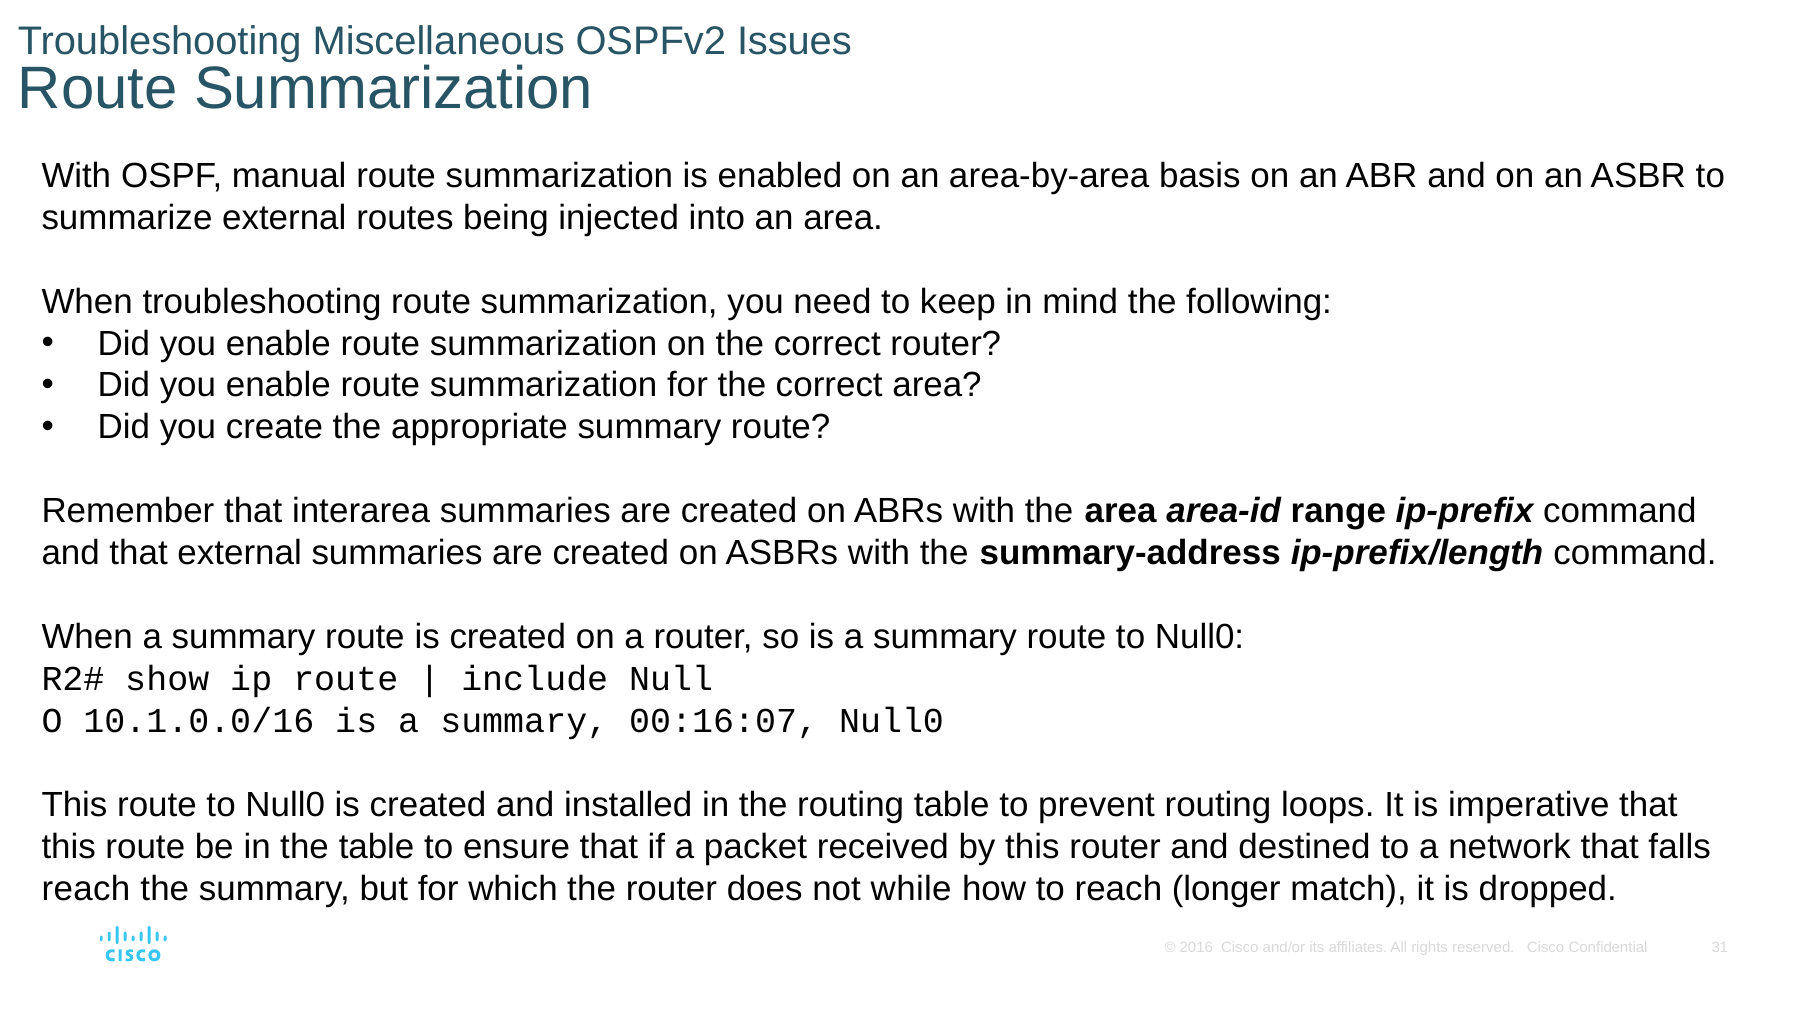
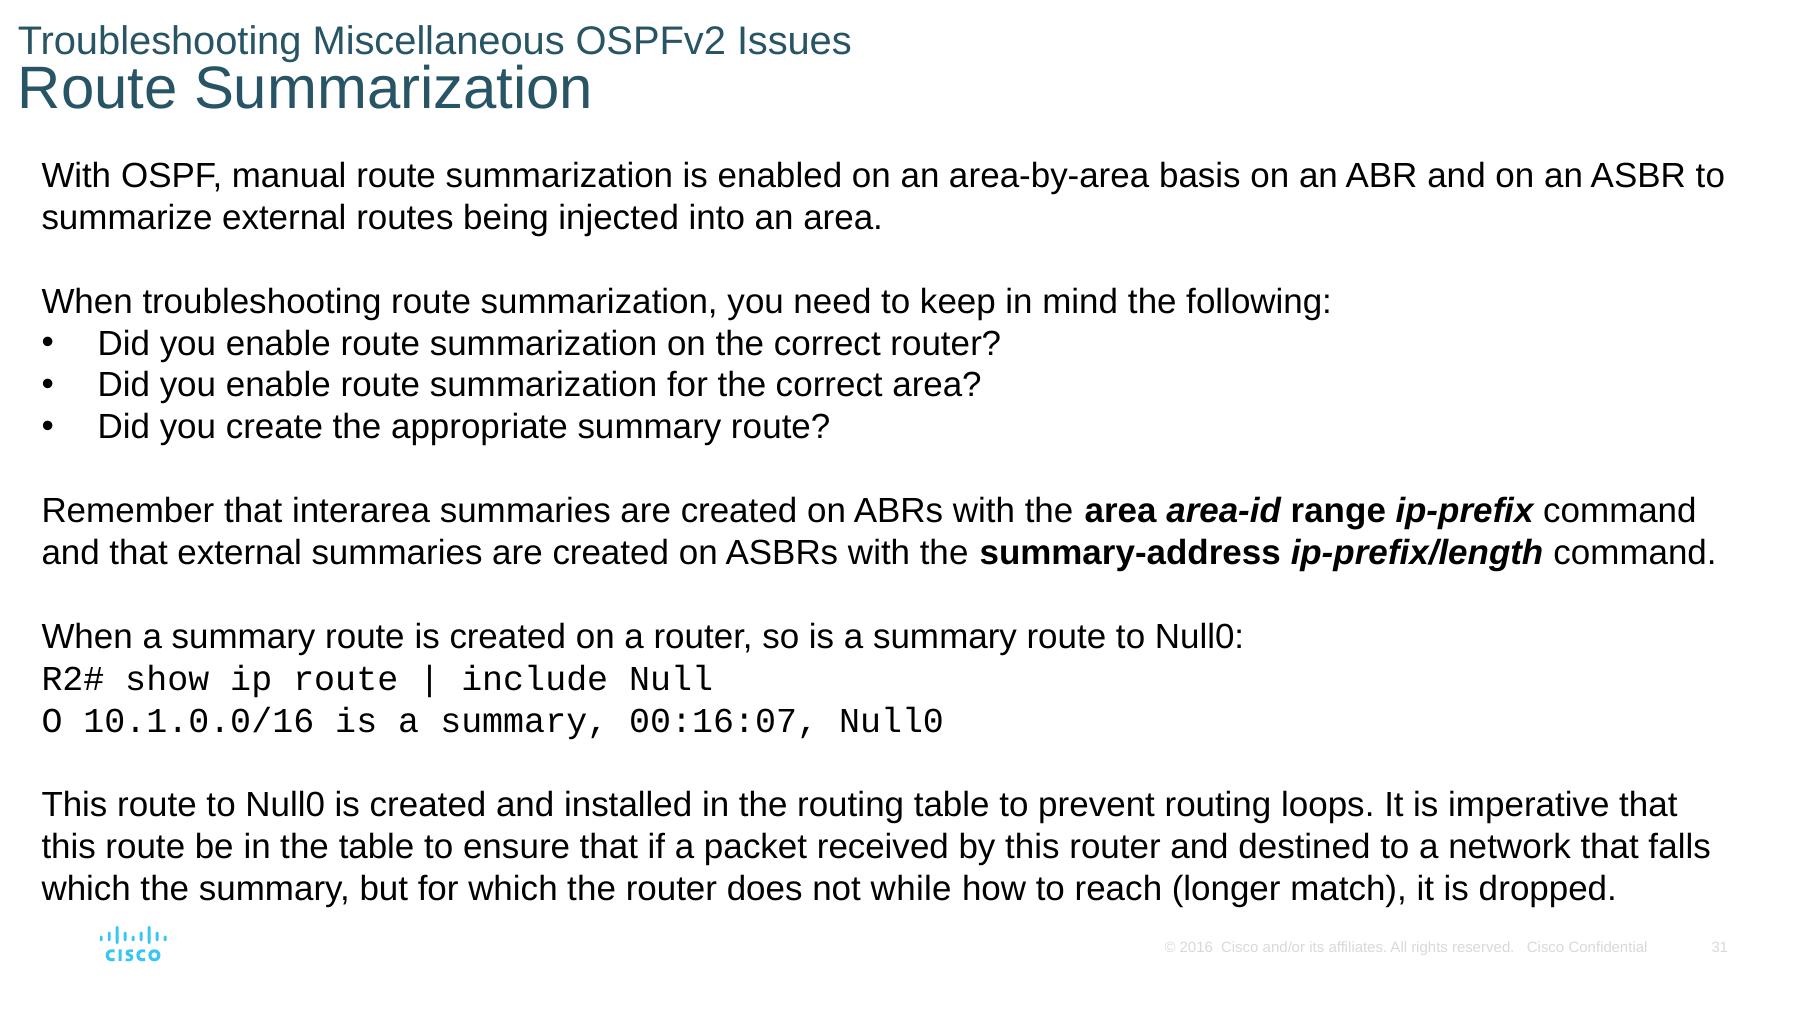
reach: reach -> which (86, 889)
